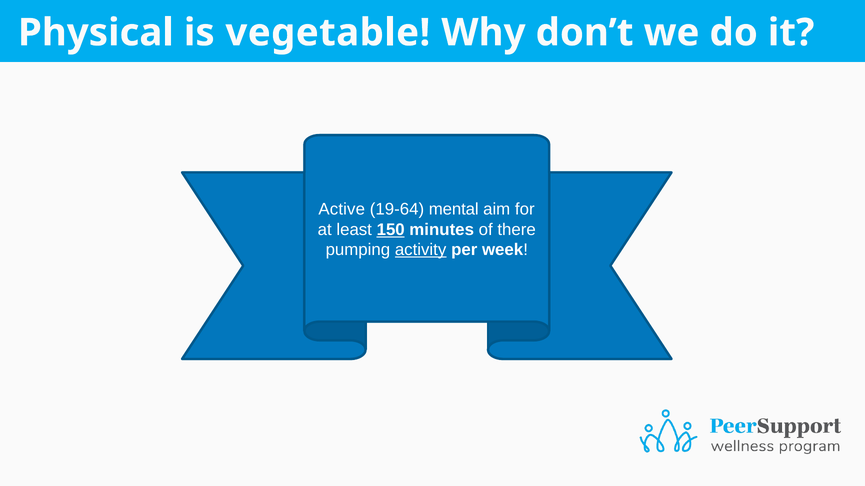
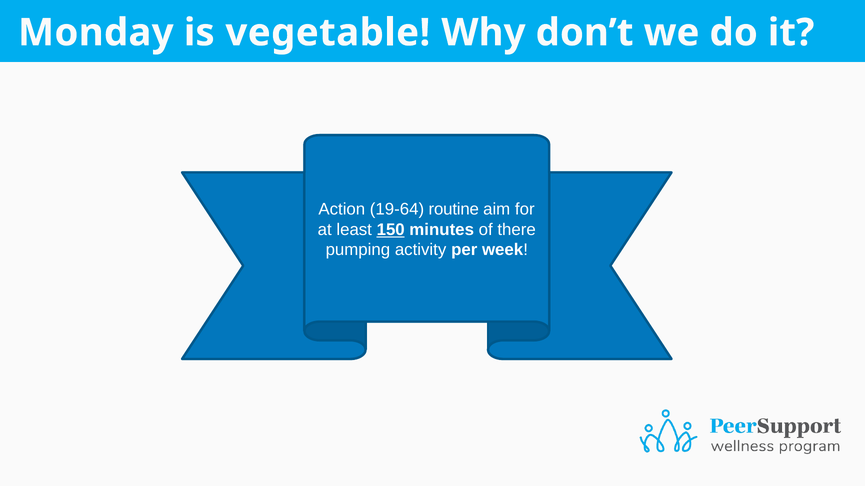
Physical: Physical -> Monday (96, 33)
Active: Active -> Action (342, 210)
mental: mental -> routine (454, 210)
activity underline: present -> none (421, 250)
